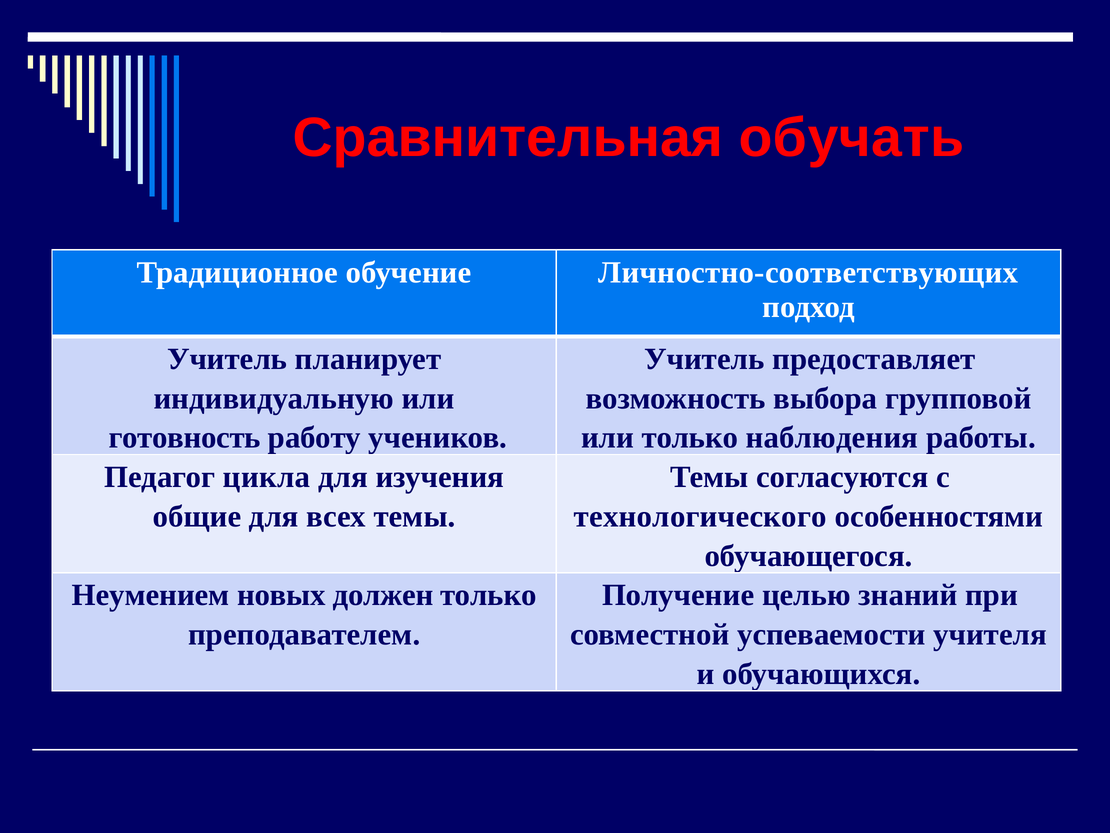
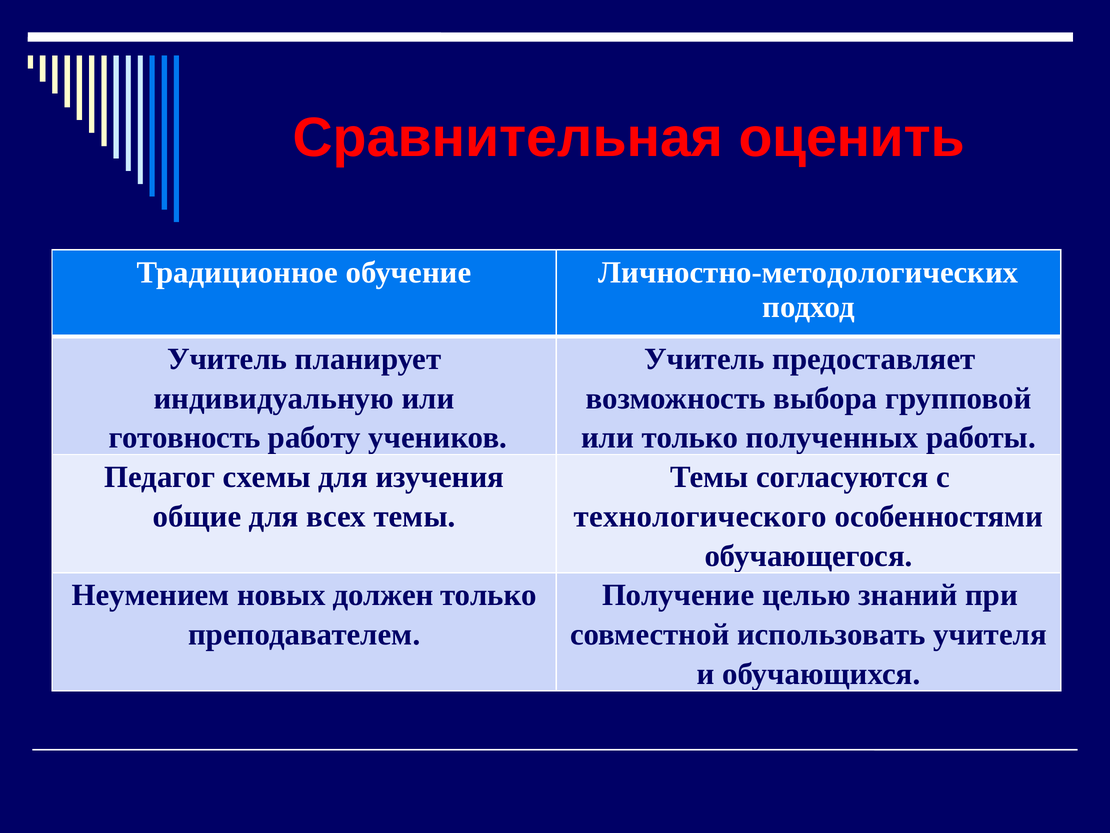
обучать: обучать -> оценить (852, 138)
Личностно-соответствующих: Личностно-соответствующих -> Личностно-методологических (808, 273)
наблюдения: наблюдения -> полученных (832, 437)
цикла: цикла -> схемы (267, 477)
успеваемости: успеваемости -> использовать (831, 634)
